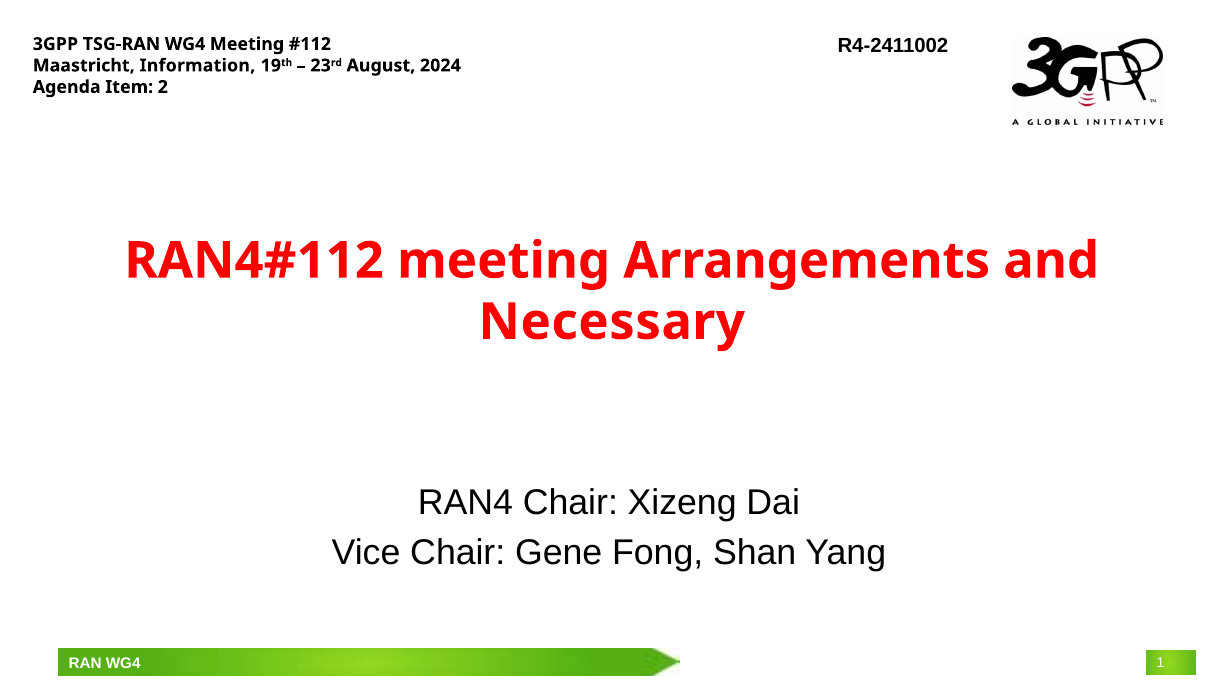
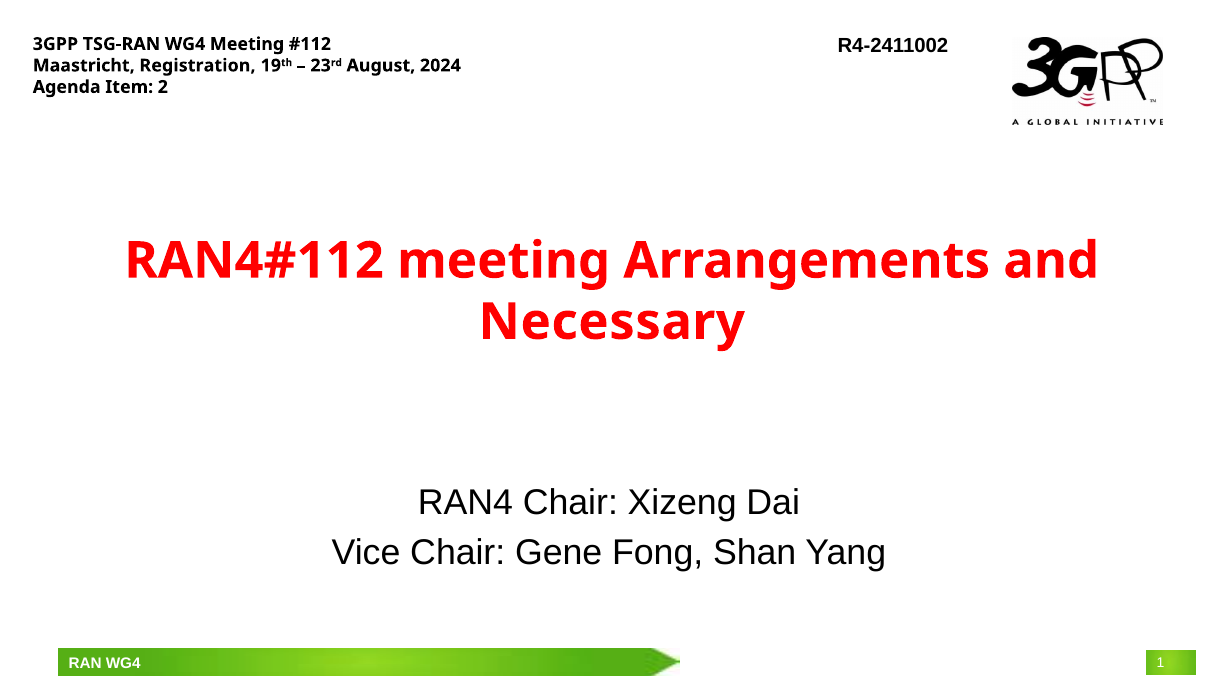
Information: Information -> Registration (198, 65)
